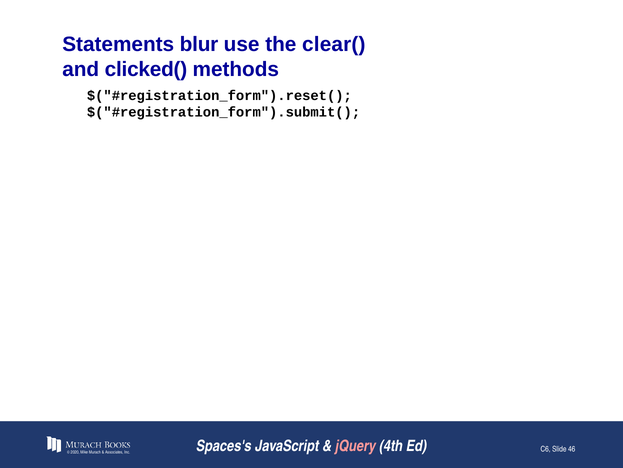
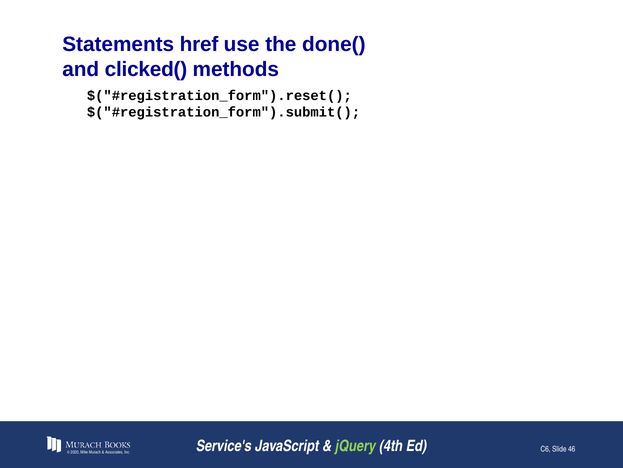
blur: blur -> href (199, 44)
clear(: clear( -> done( (334, 44)
Spaces's: Spaces's -> Service's (224, 445)
jQuery colour: pink -> light green (355, 445)
